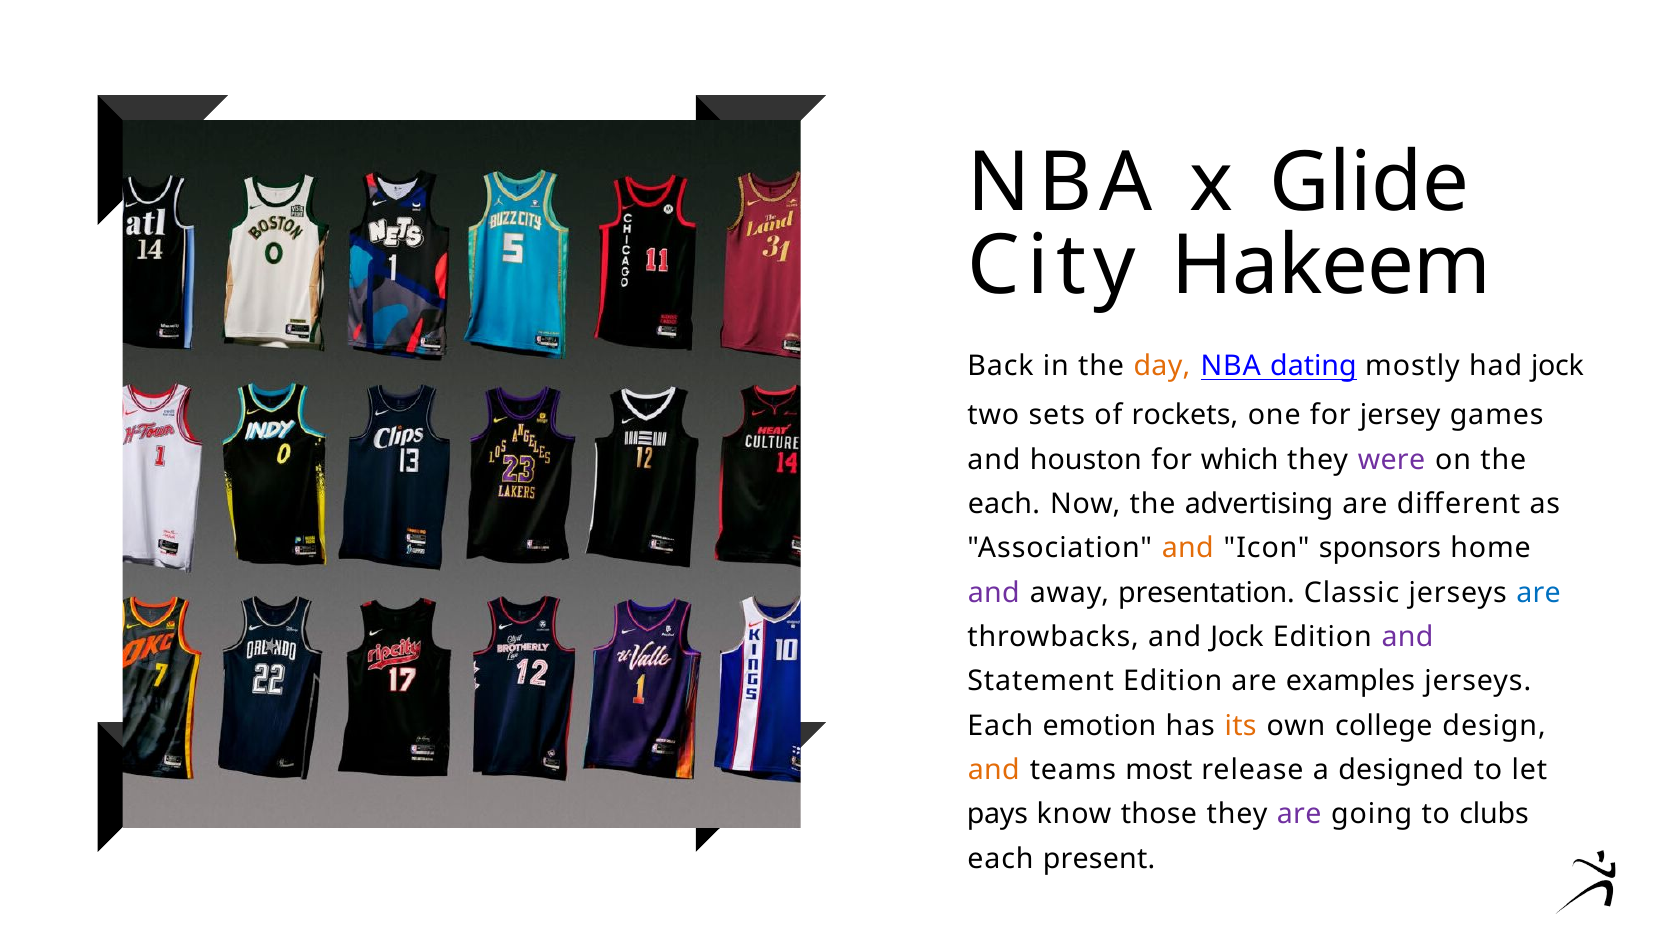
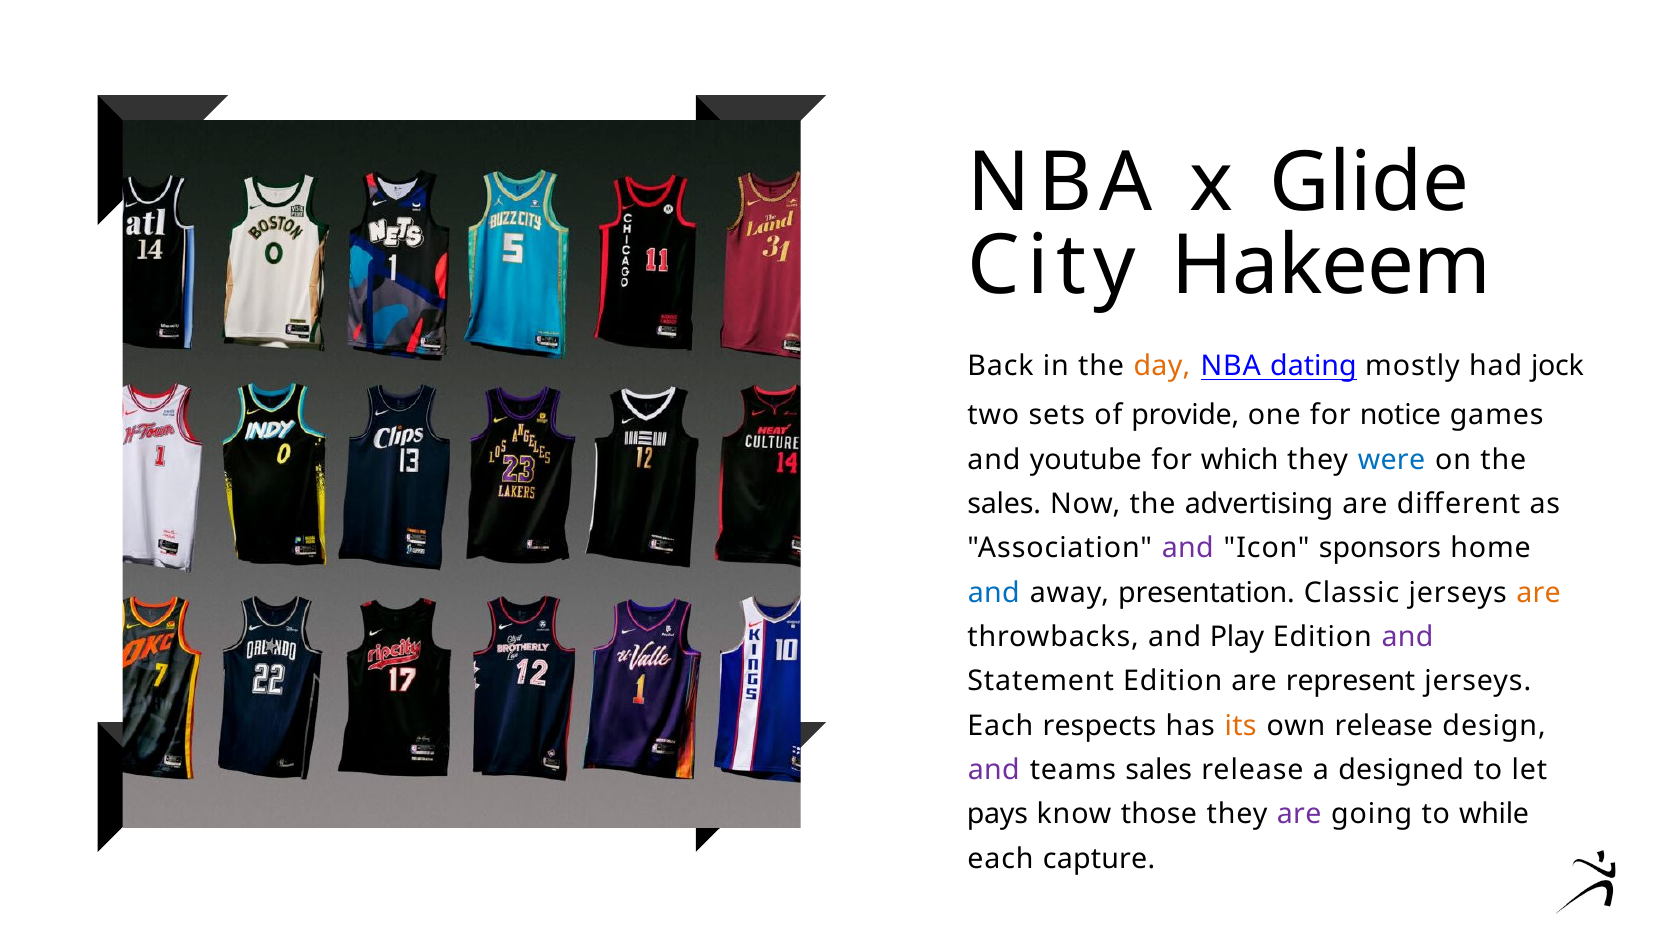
rockets: rockets -> provide (1185, 415)
jersey: jersey -> notice (1400, 415)
houston: houston -> youtube (1086, 460)
were colour: purple -> blue (1392, 460)
each: each -> sales (1004, 504)
and colour: orange -> purple (1188, 548)
and colour: purple -> blue (994, 593)
are colour: blue -> orange (1539, 593)
and Jock: Jock -> Play (1237, 637)
examples: examples -> represent (1351, 681)
emotion: emotion -> respects (1099, 726)
own college: college -> release (1384, 726)
and colour: orange -> purple (994, 770)
teams most: most -> sales (1159, 770)
clubs: clubs -> while (1494, 814)
present: present -> capture (1099, 859)
